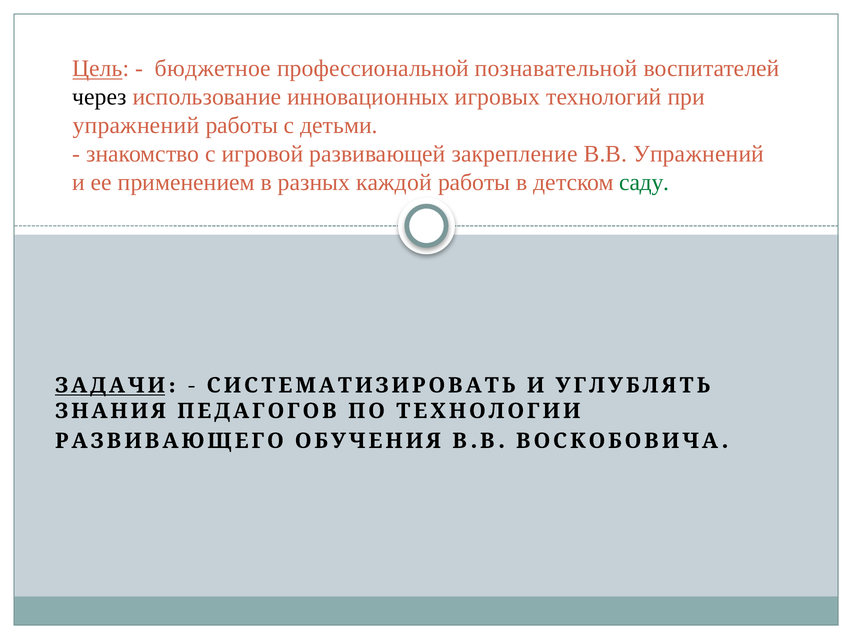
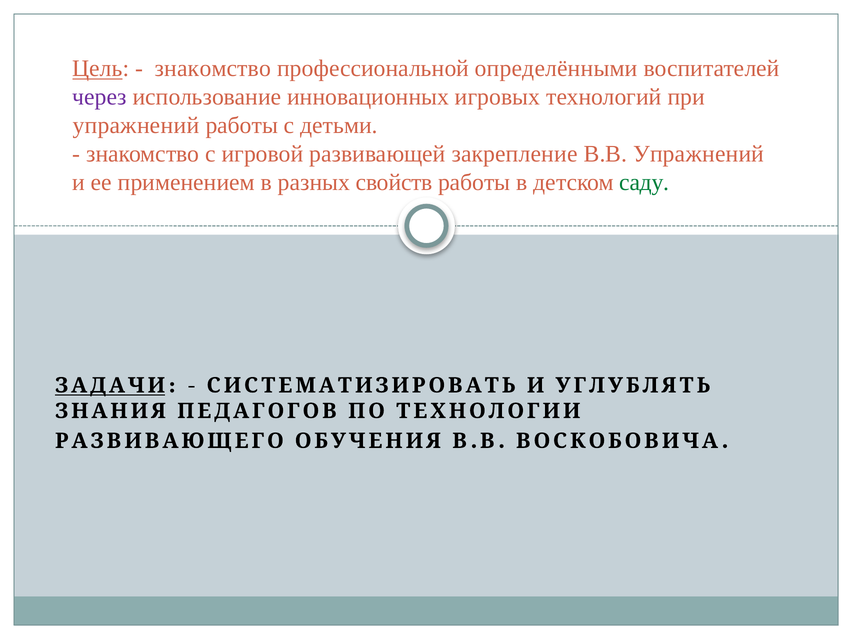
бюджетное: бюджетное -> знакомство (213, 68)
познавательной: познавательной -> определёнными (556, 68)
через colour: black -> purple (100, 97)
каждой: каждой -> свойств (394, 182)
